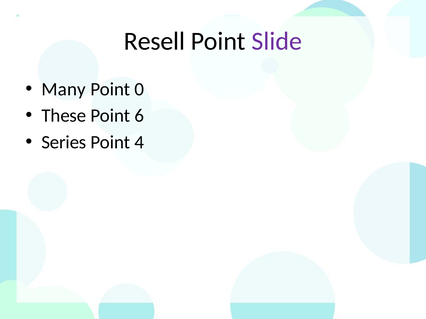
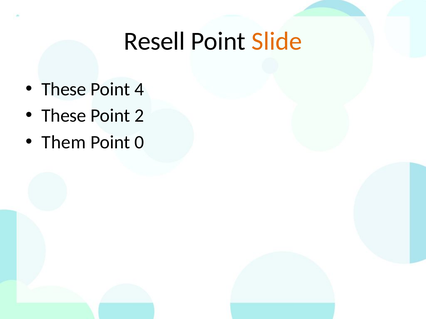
Slide colour: purple -> orange (277, 41)
Many: Many -> These (64, 89)
0: 0 -> 4 (139, 89)
6: 6 -> 2 (139, 116)
Series: Series -> Them (64, 142)
4: 4 -> 0 (139, 142)
